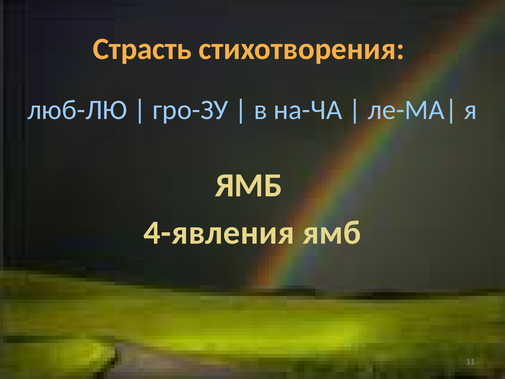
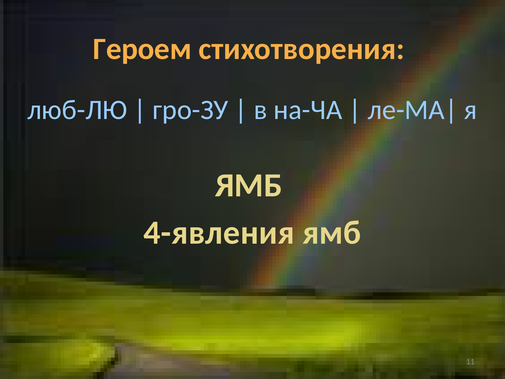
Страсть: Страсть -> Героем (142, 49)
